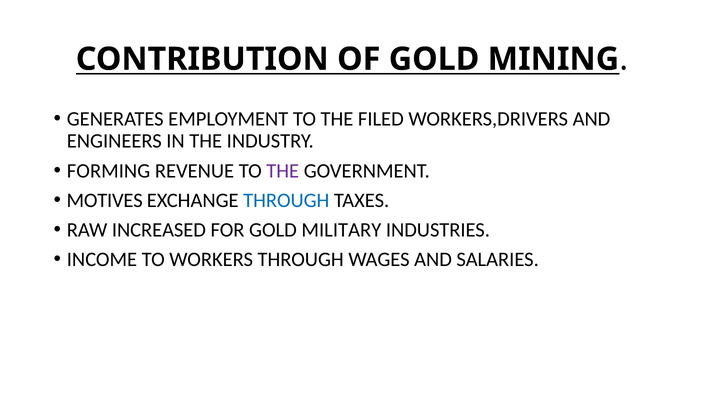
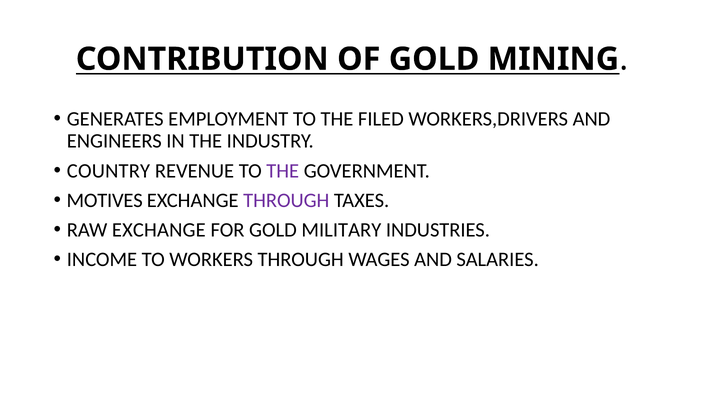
FORMING: FORMING -> COUNTRY (108, 171)
THROUGH colour: blue -> purple (286, 200)
RAW INCREASED: INCREASED -> EXCHANGE (159, 230)
